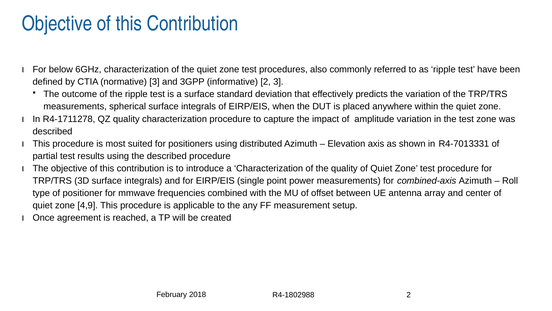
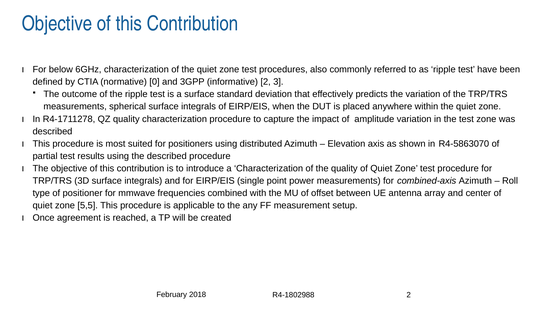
normative 3: 3 -> 0 (155, 82)
R4-7013331: R4-7013331 -> R4-5863070 (464, 143)
4,9: 4,9 -> 5,5 (88, 205)
